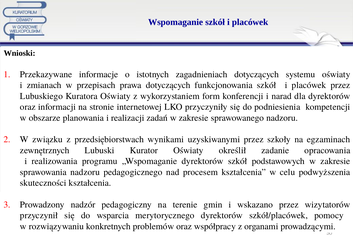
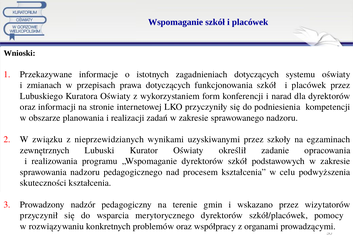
przedsiębiorstwach: przedsiębiorstwach -> nieprzewidzianych (109, 140)
